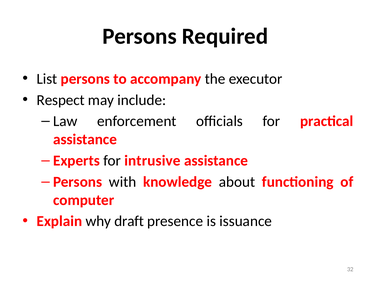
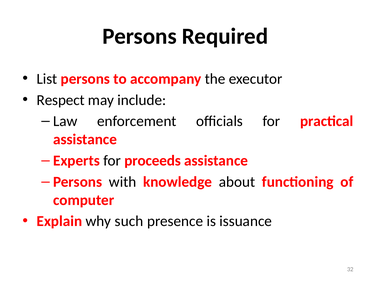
intrusive: intrusive -> proceeds (153, 161)
draft: draft -> such (129, 221)
